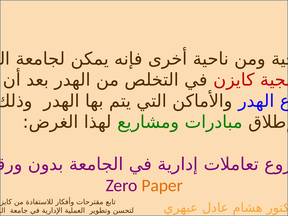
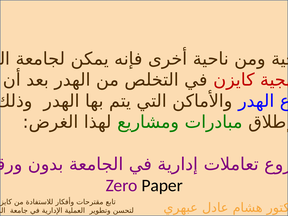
Paper colour: orange -> black (162, 185)
